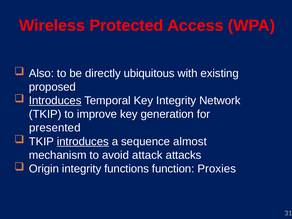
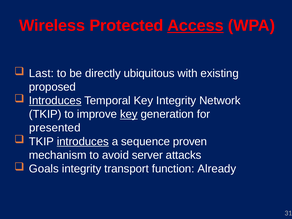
Access underline: none -> present (195, 25)
Also: Also -> Last (41, 73)
key underline: none -> present (129, 114)
almost: almost -> proven (190, 141)
attack: attack -> server (147, 155)
Origin: Origin -> Goals (44, 169)
functions: functions -> transport (127, 169)
Proxies: Proxies -> Already (217, 169)
